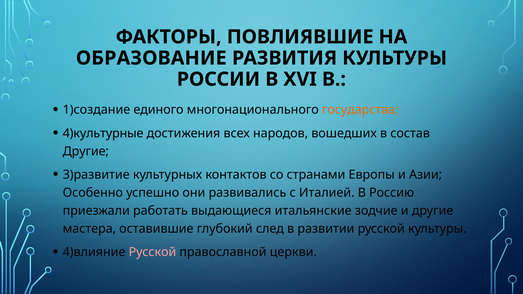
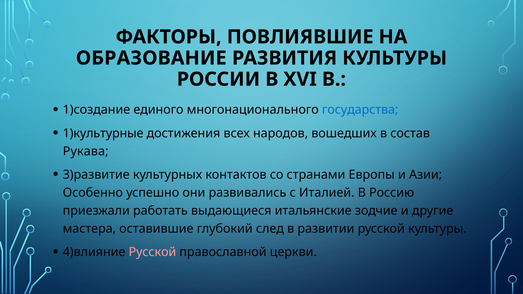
государства colour: orange -> blue (360, 110)
4)культурные: 4)культурные -> 1)культурные (103, 133)
Другие: Другие -> Рукава (86, 151)
